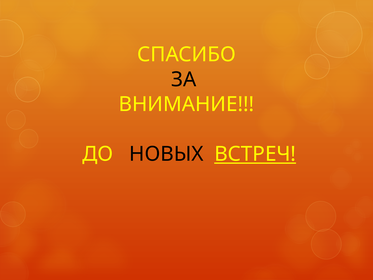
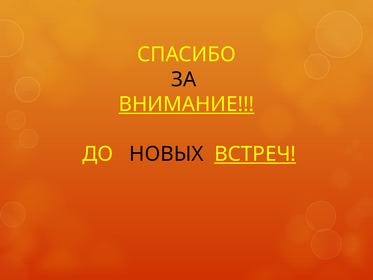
ВНИМАНИЕ underline: none -> present (186, 104)
